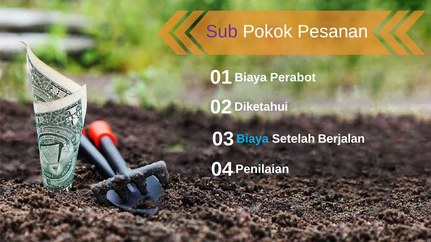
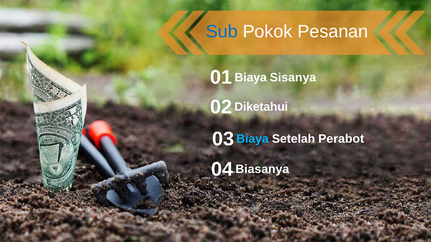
Sub colour: purple -> blue (222, 32)
Perabot: Perabot -> Sisanya (293, 78)
Berjalan: Berjalan -> Perabot (341, 139)
Penilaian: Penilaian -> Biasanya (262, 170)
